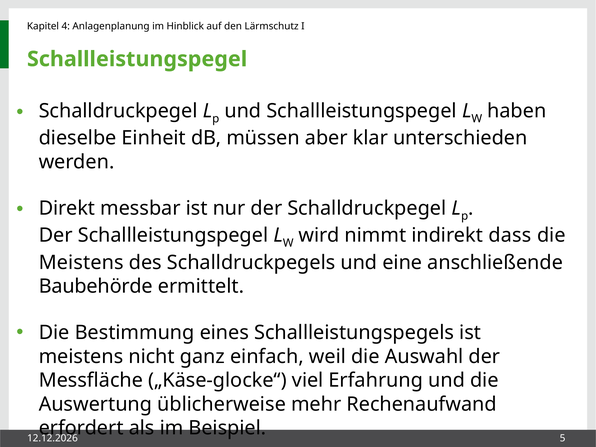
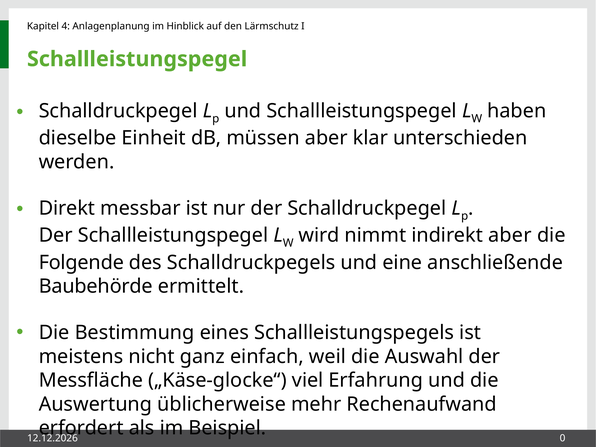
indirekt dass: dass -> aber (510, 235)
Meistens: Meistens -> Folgende (81, 262)
5: 5 -> 0 (563, 438)
